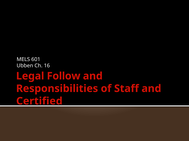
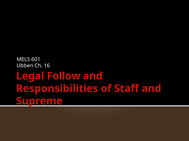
Certified: Certified -> Supreme (39, 102)
